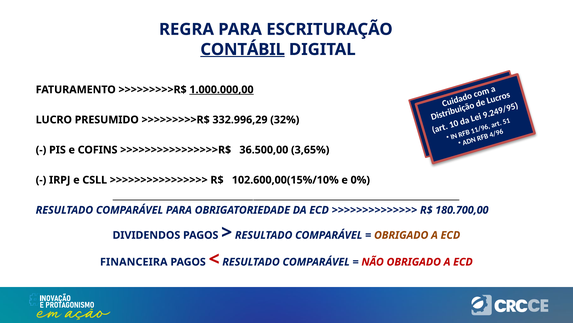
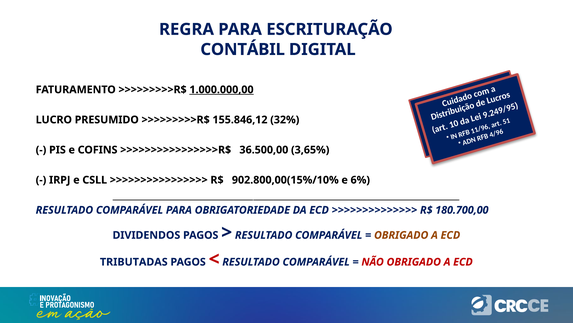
CONTÁBIL underline: present -> none (243, 49)
332.996,29: 332.996,29 -> 155.846,12 (240, 120)
102.600,00(15%/10%: 102.600,00(15%/10% -> 902.800,00(15%/10% (285, 180)
0%: 0% -> 6% (360, 180)
FINANCEIRA: FINANCEIRA -> TRIBUTADAS (134, 261)
